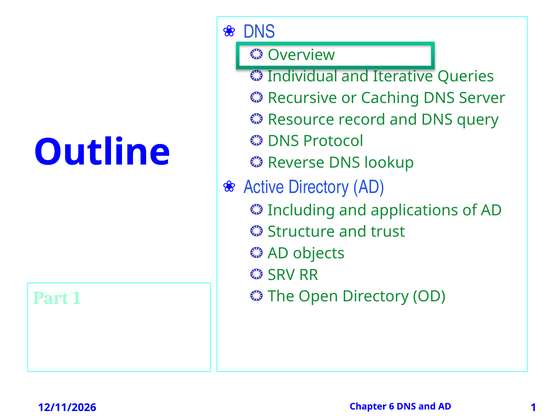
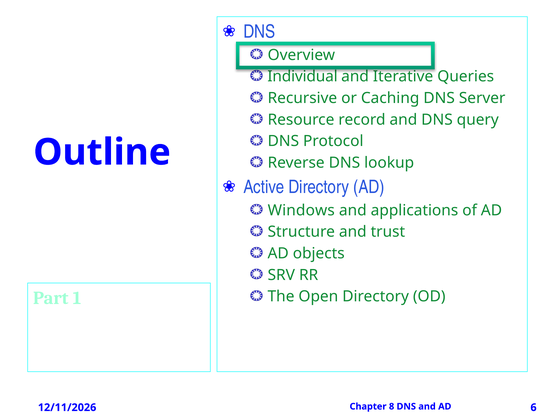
Including: Including -> Windows (301, 210)
6: 6 -> 8 (392, 407)
AD 1: 1 -> 6 (534, 408)
